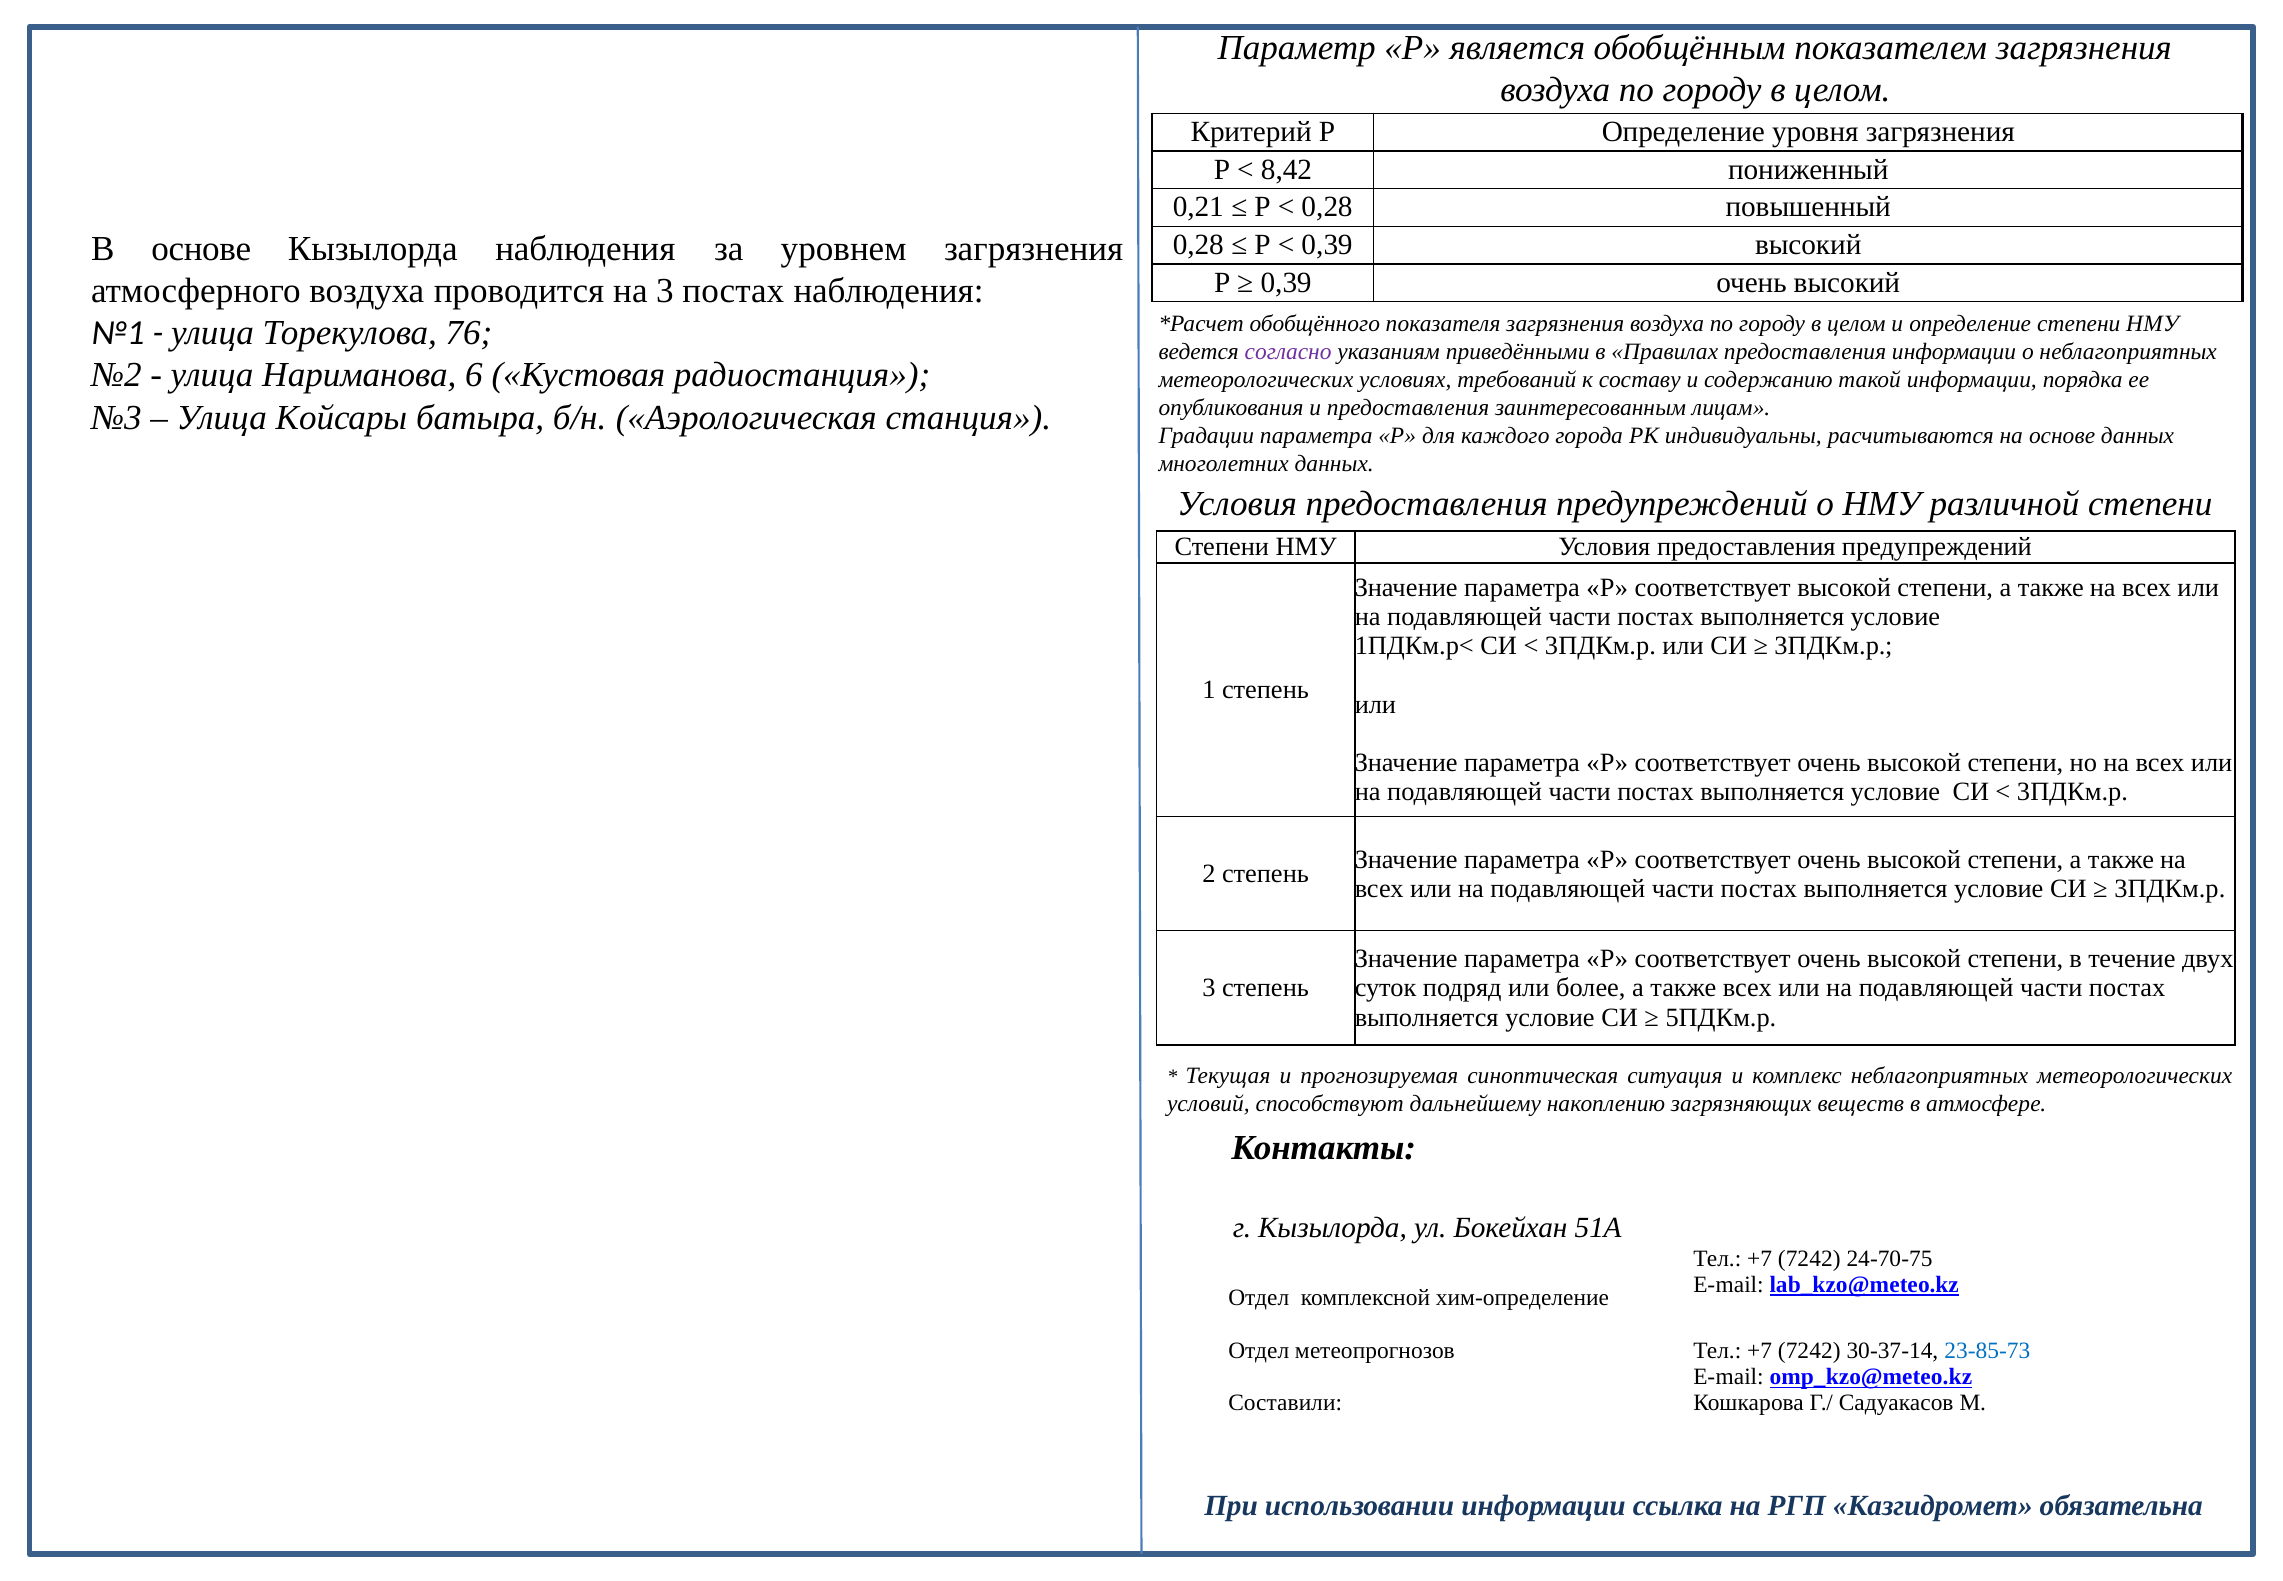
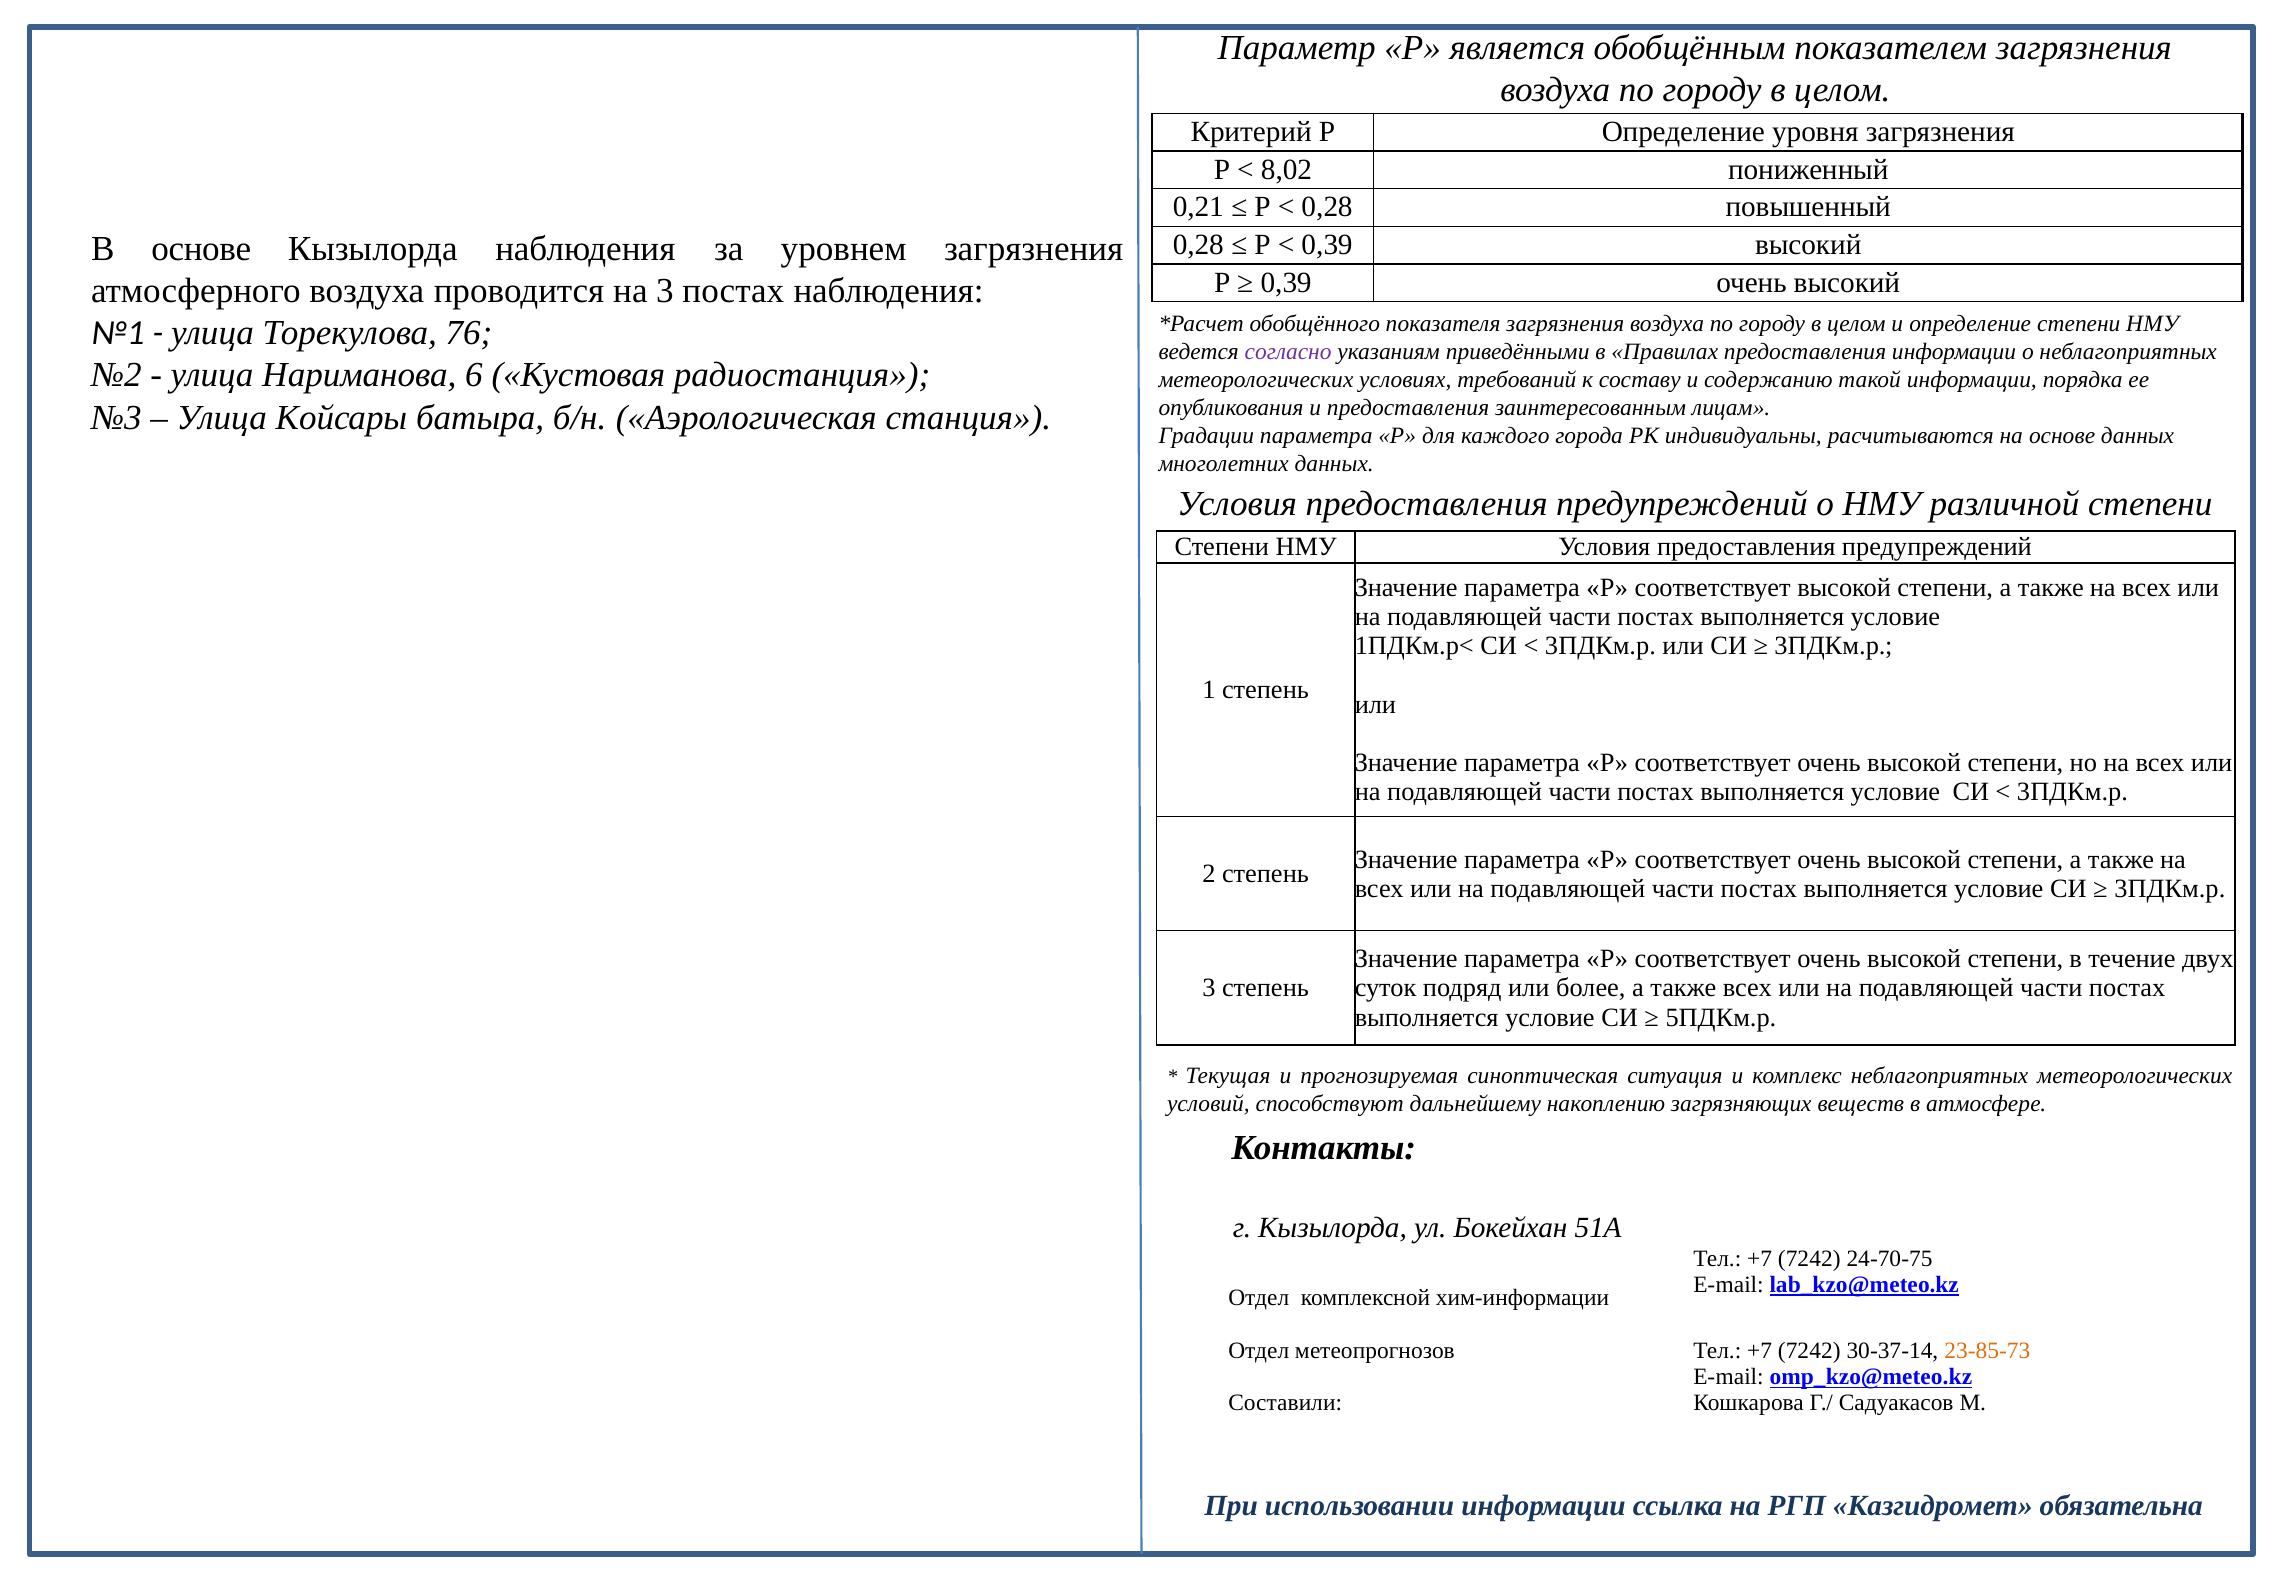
8,42: 8,42 -> 8,02 (1286, 170)
хим-определение: хим-определение -> хим-информации (1522, 1297)
23-85-73 colour: blue -> orange (1987, 1351)
